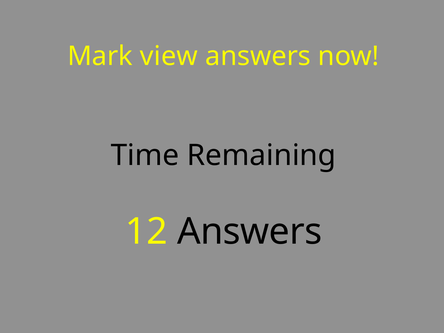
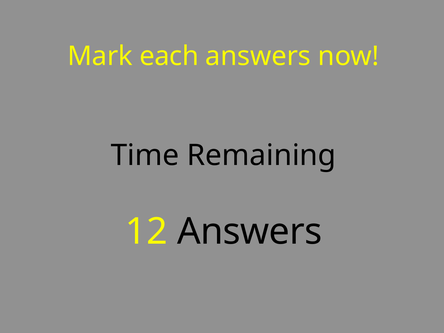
view: view -> each (169, 56)
